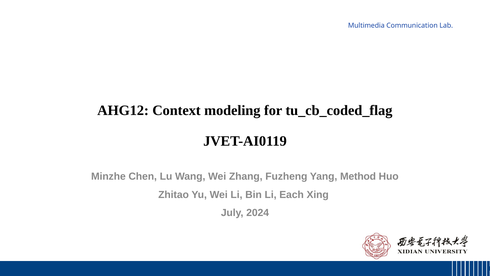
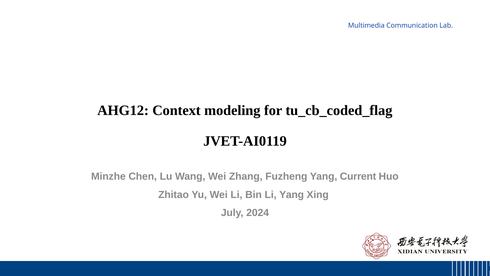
Method: Method -> Current (358, 176)
Li Each: Each -> Yang (292, 194)
